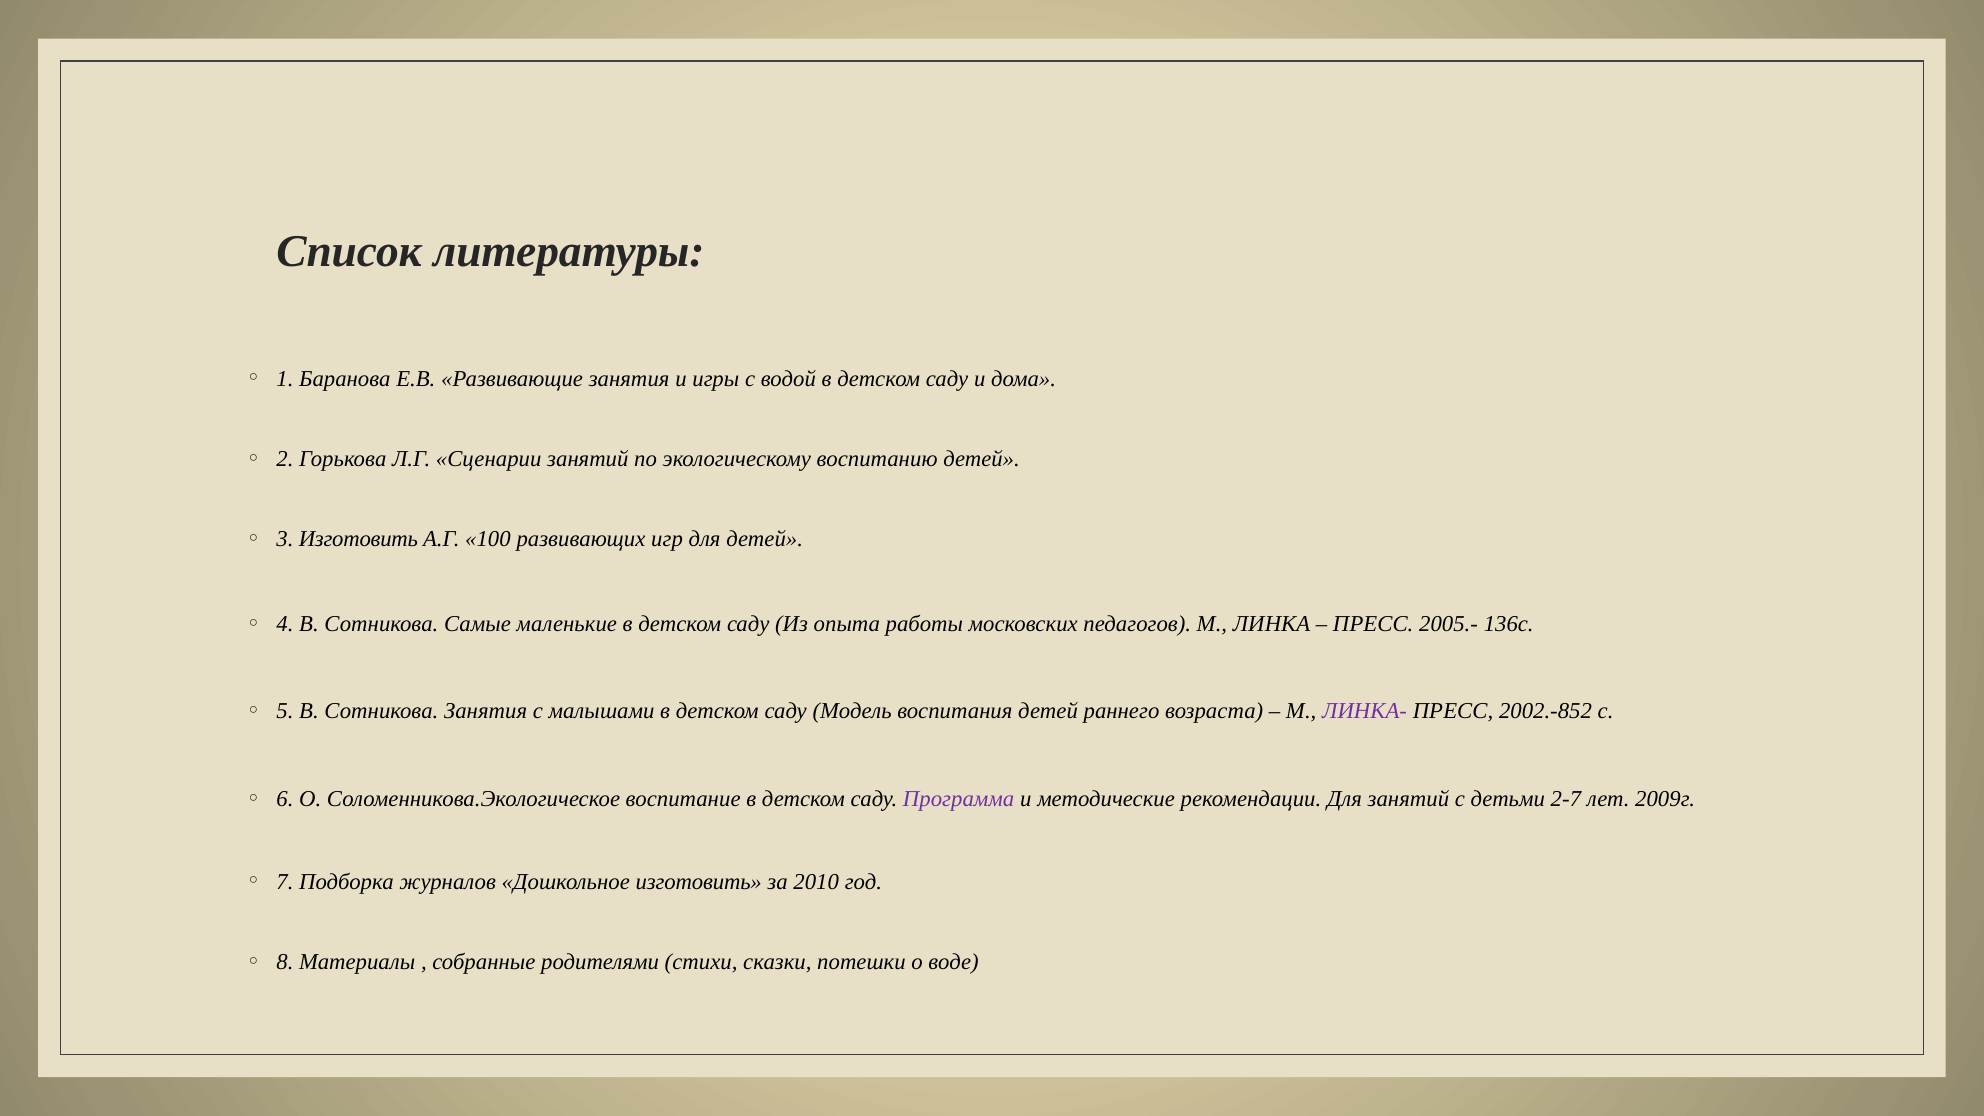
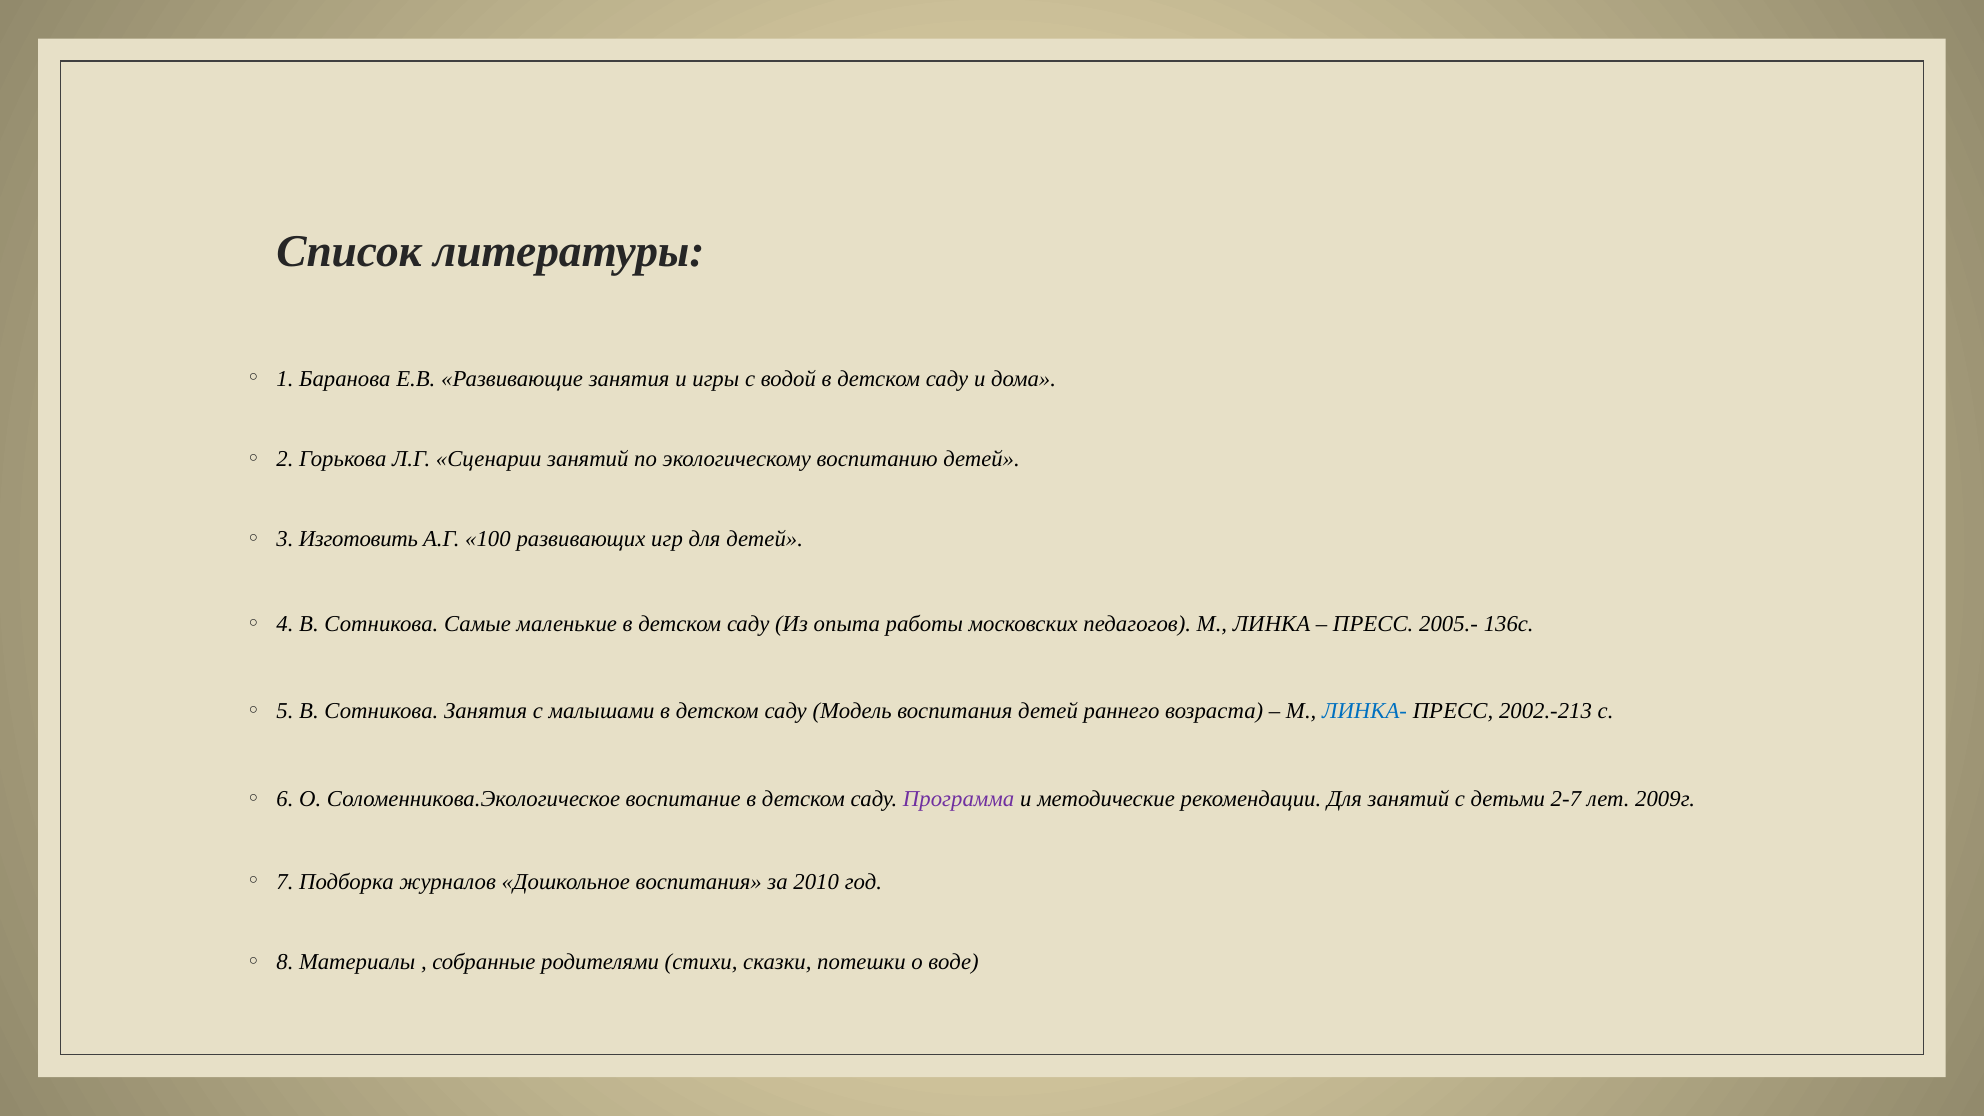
ЛИНКА- colour: purple -> blue (1365, 711)
2002.-852: 2002.-852 -> 2002.-213 (1545, 711)
Дошкольное изготовить: изготовить -> воспитания (699, 882)
